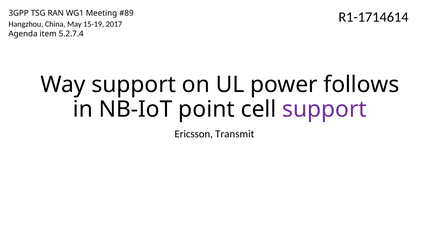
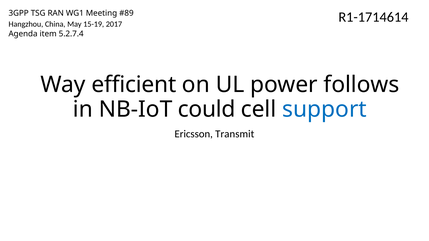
Way support: support -> efficient (134, 85)
point: point -> could (207, 109)
support colour: purple -> blue (325, 109)
